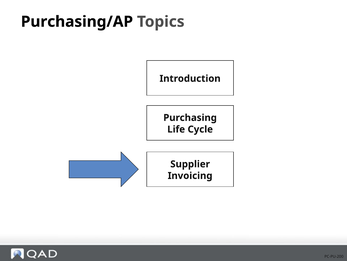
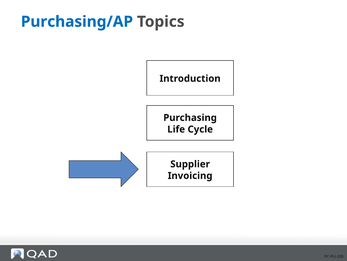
Purchasing/AP colour: black -> blue (77, 22)
